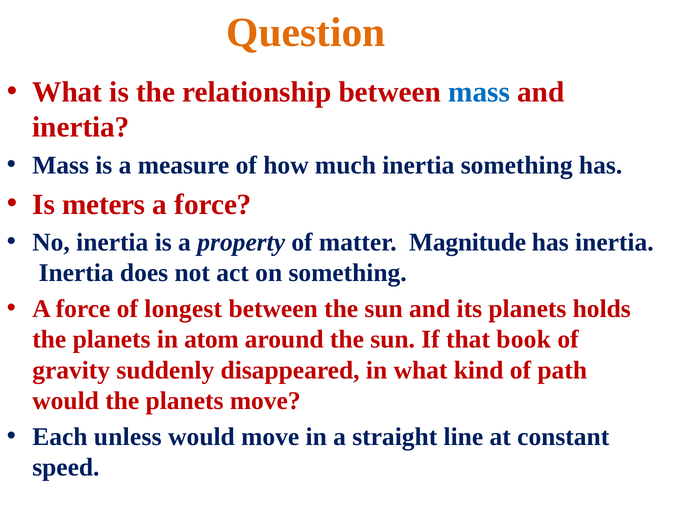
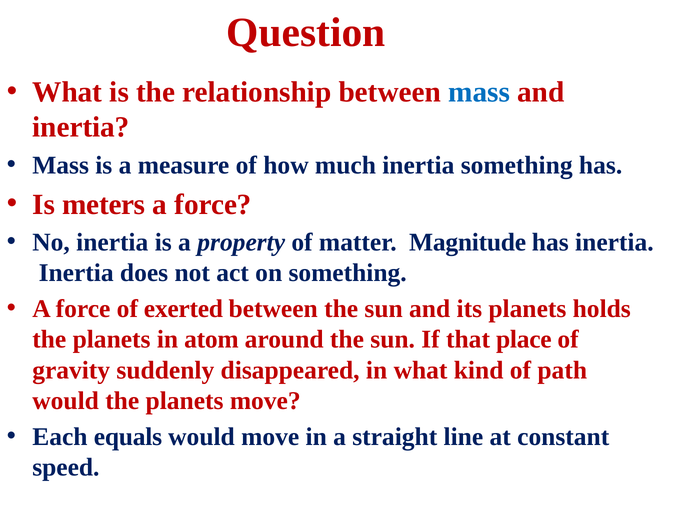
Question colour: orange -> red (306, 33)
longest: longest -> exerted (183, 309)
book: book -> place (524, 339)
unless: unless -> equals (128, 437)
